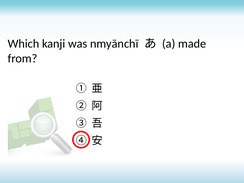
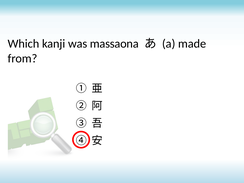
nmyānchī: nmyānchī -> massaona (114, 44)
